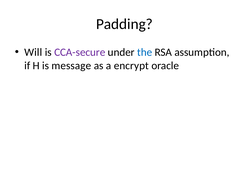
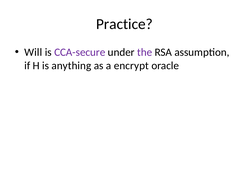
Padding: Padding -> Practice (124, 24)
the colour: blue -> purple (145, 52)
message: message -> anything (71, 66)
